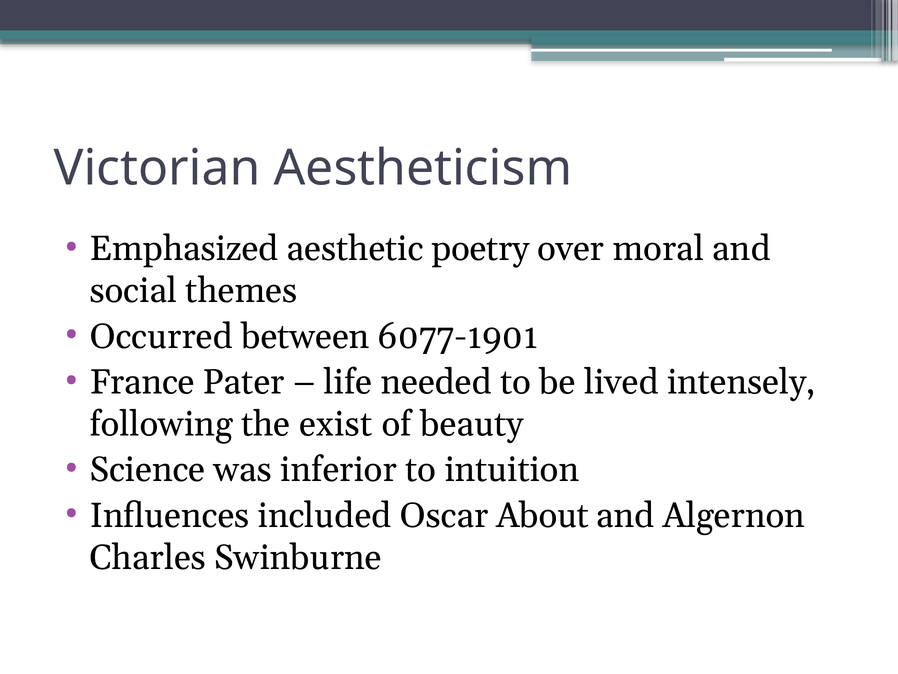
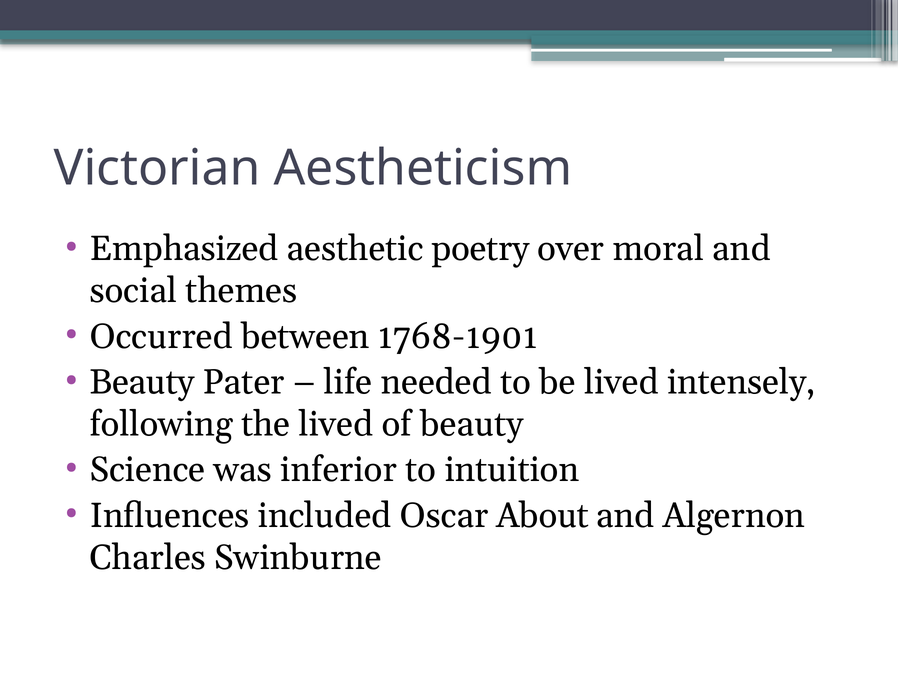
6077-1901: 6077-1901 -> 1768-1901 (458, 336)
France: France -> Beauty (142, 382)
the exist: exist -> lived (336, 424)
